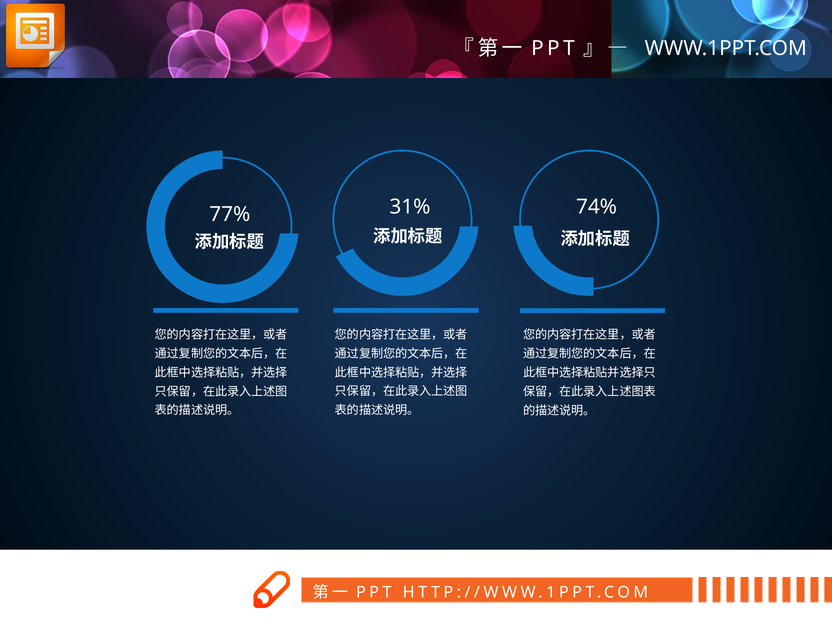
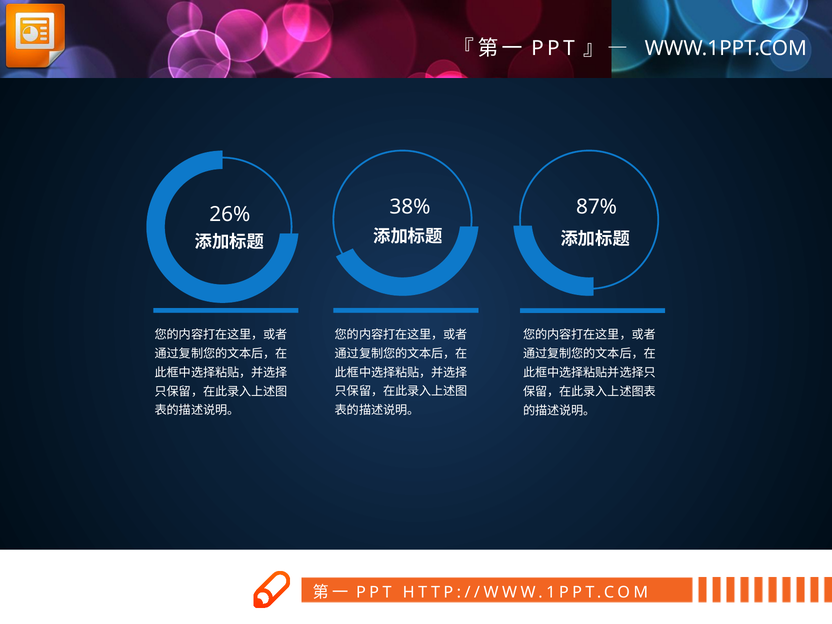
31%: 31% -> 38% (410, 207)
74%: 74% -> 87% (597, 207)
77%: 77% -> 26% (230, 214)
